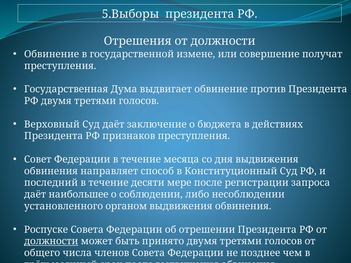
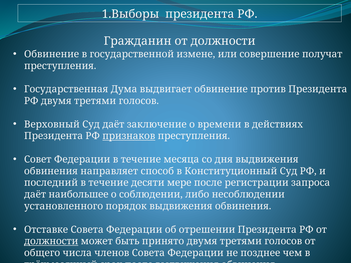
5.Выборы: 5.Выборы -> 1.Выборы (131, 14)
Отрешения: Отрешения -> Гражданин (138, 41)
бюджета: бюджета -> времени (219, 124)
признаков underline: none -> present (129, 136)
органом: органом -> порядок (126, 206)
Роспуске: Роспуске -> Отставке (46, 230)
